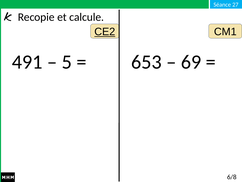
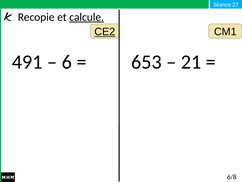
calcule underline: none -> present (87, 17)
5: 5 -> 6 (67, 62)
69: 69 -> 21 (191, 62)
